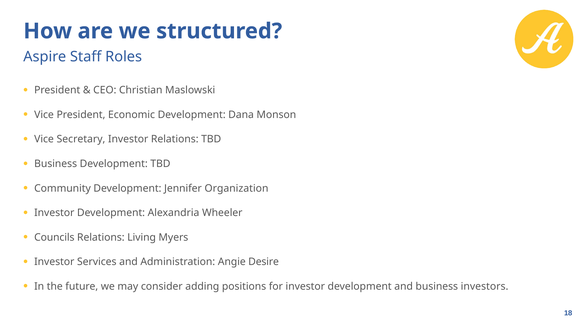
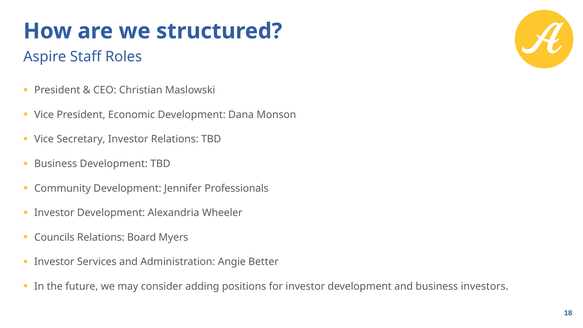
Organization: Organization -> Professionals (237, 188)
Living: Living -> Board (142, 237)
Desire: Desire -> Better (264, 262)
